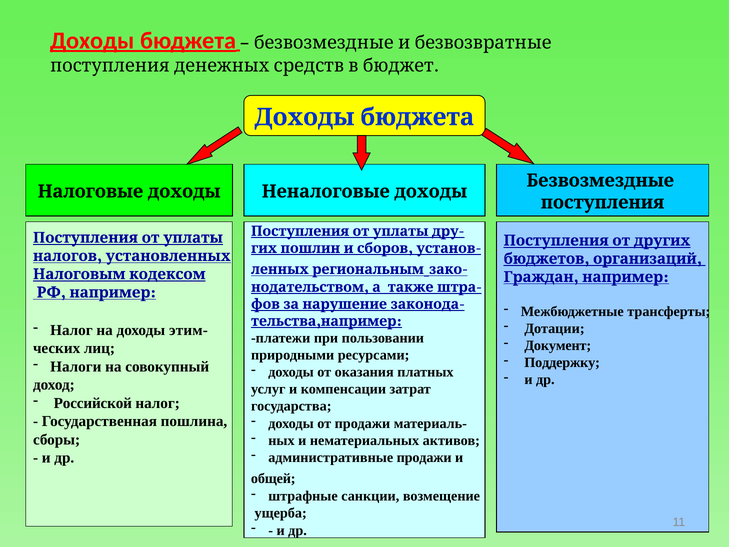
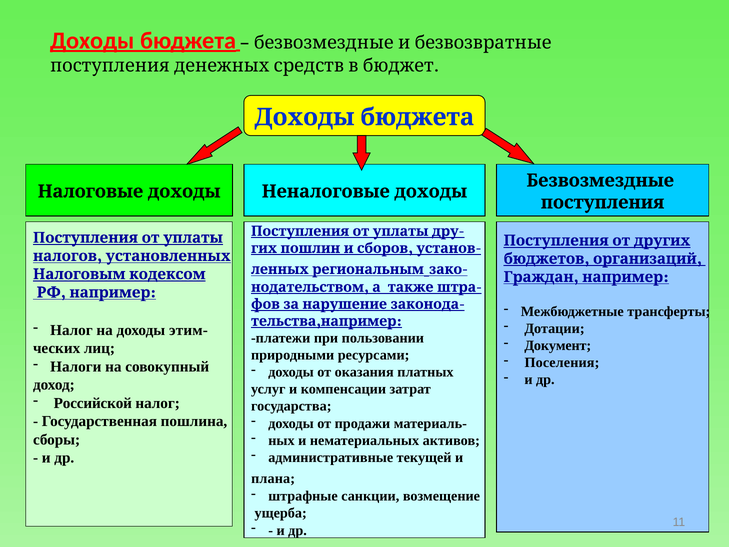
Поддержку: Поддержку -> Поселения (562, 362)
административные продажи: продажи -> текущей (424, 457)
общей: общей -> плана (273, 478)
